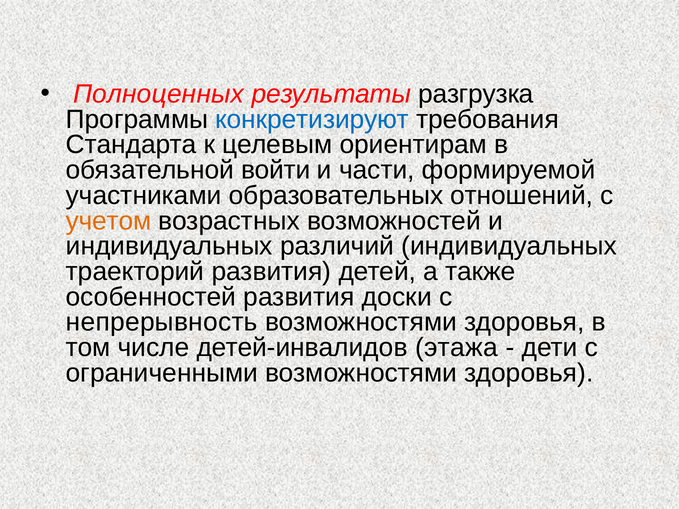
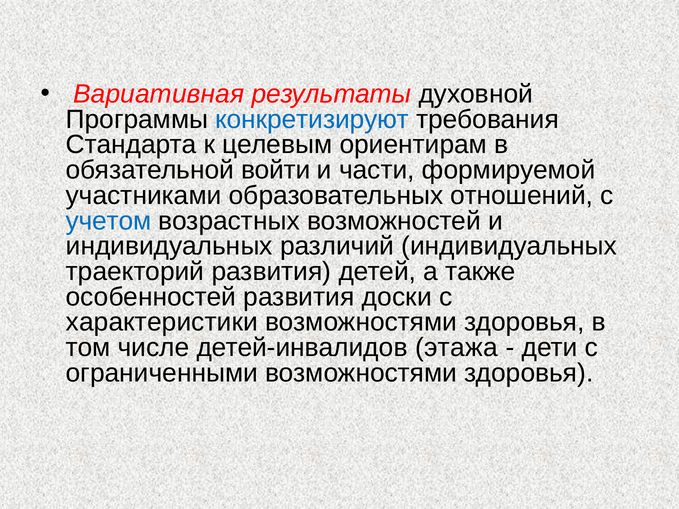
Полноценных: Полноценных -> Вариативная (159, 94)
разгрузка: разгрузка -> духовной (476, 94)
учетом colour: orange -> blue (109, 221)
непрерывность: непрерывность -> характеристики (162, 322)
